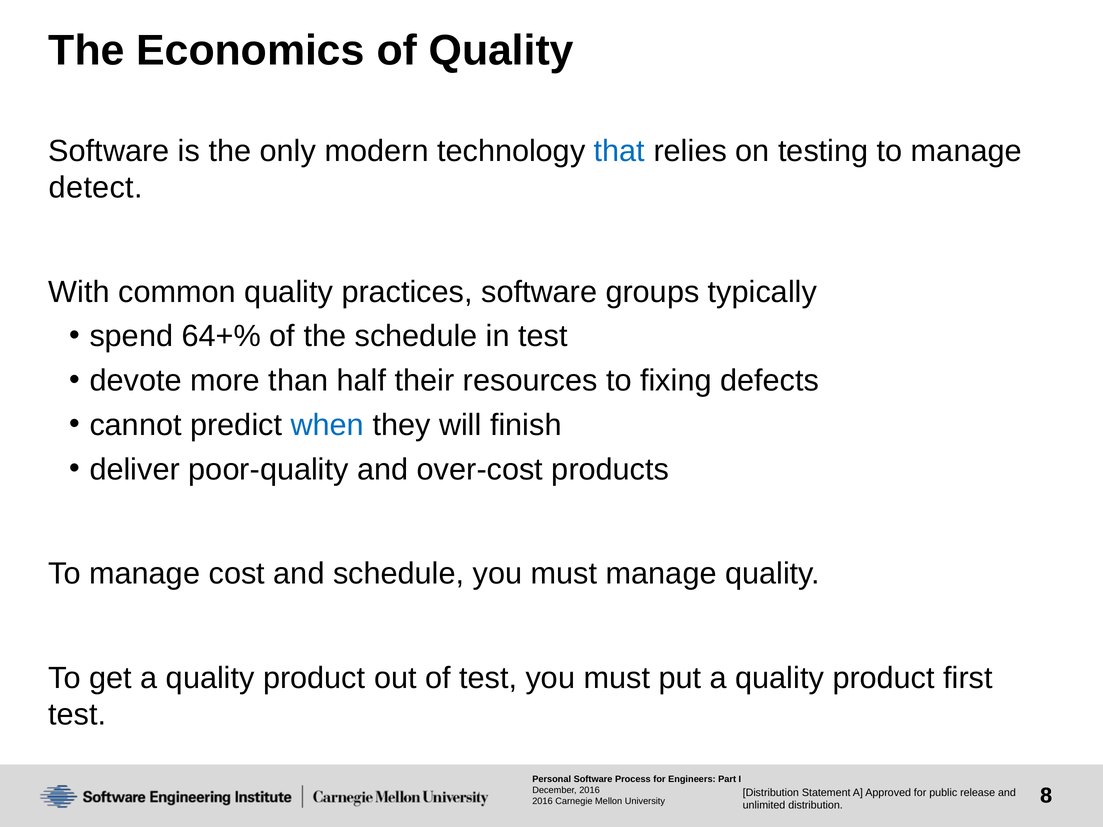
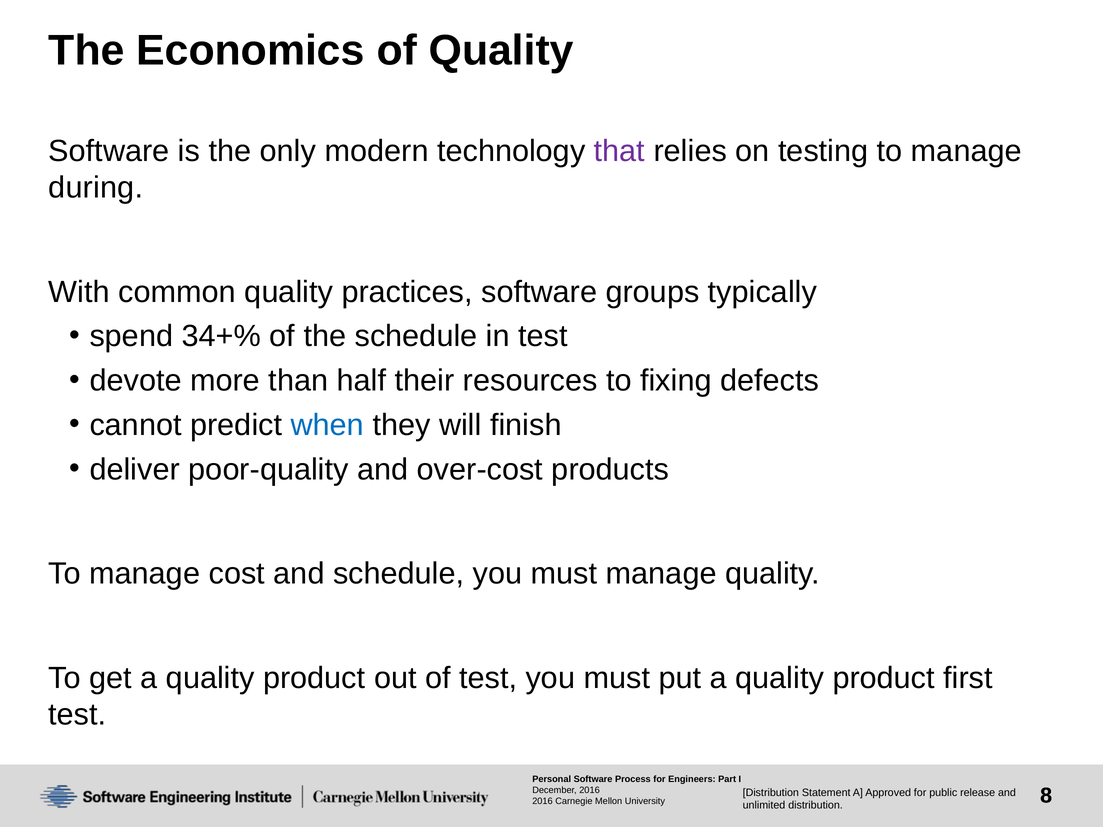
that colour: blue -> purple (619, 151)
detect: detect -> during (96, 188)
64+%: 64+% -> 34+% (221, 336)
